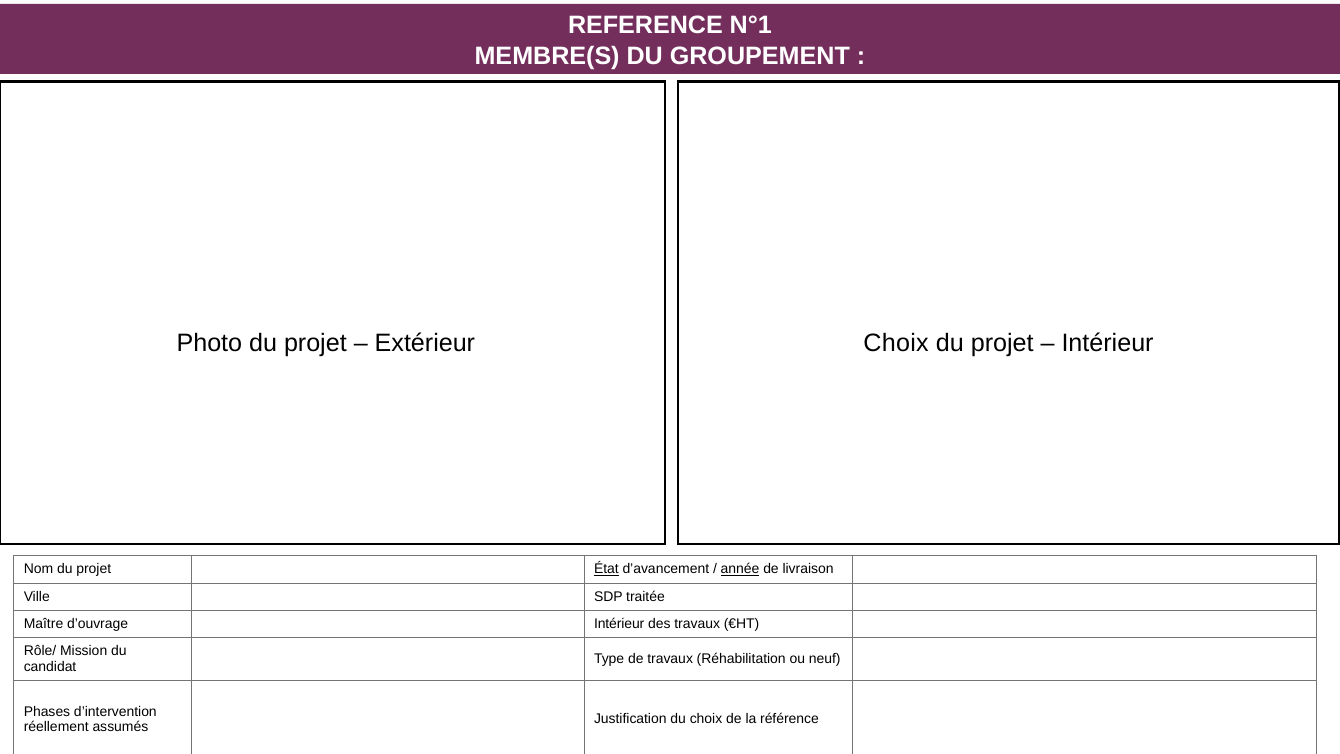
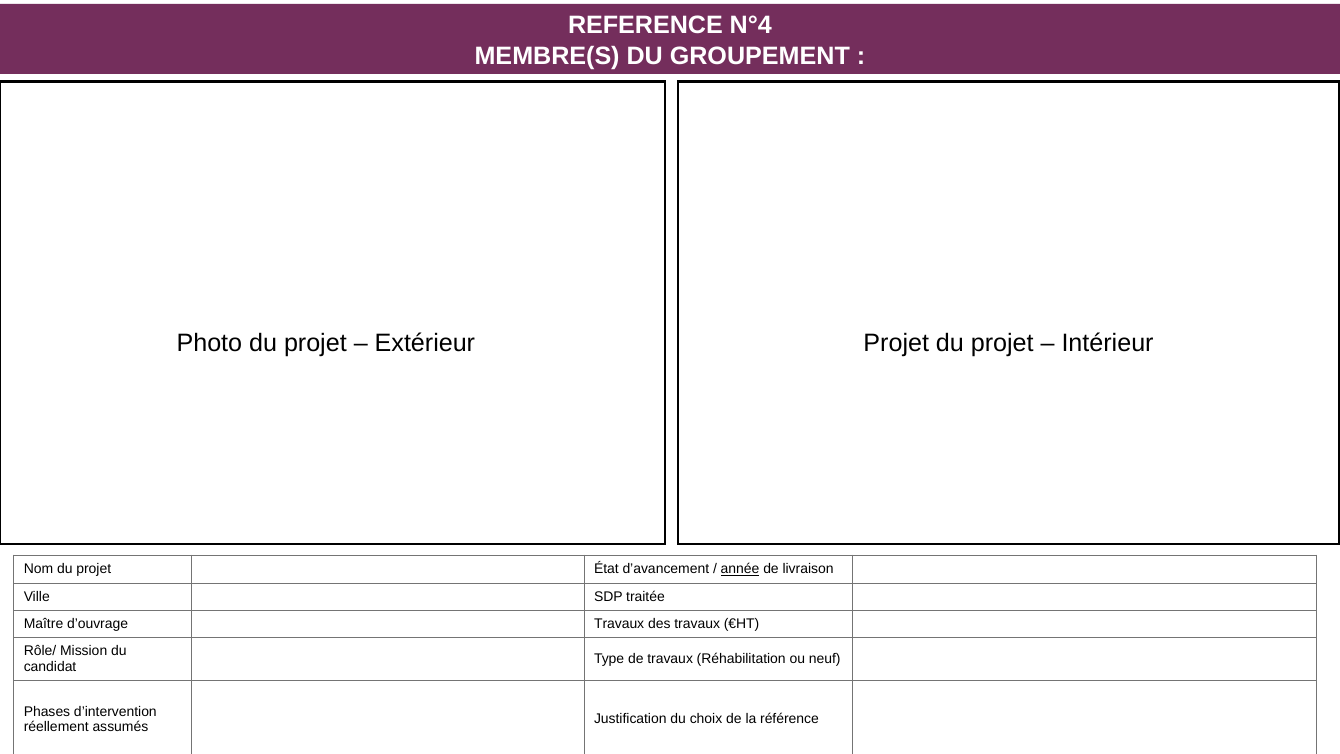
N°1: N°1 -> N°4 (751, 26)
Extérieur Choix: Choix -> Projet (896, 343)
État underline: present -> none (606, 569)
d’ouvrage Intérieur: Intérieur -> Travaux (619, 623)
